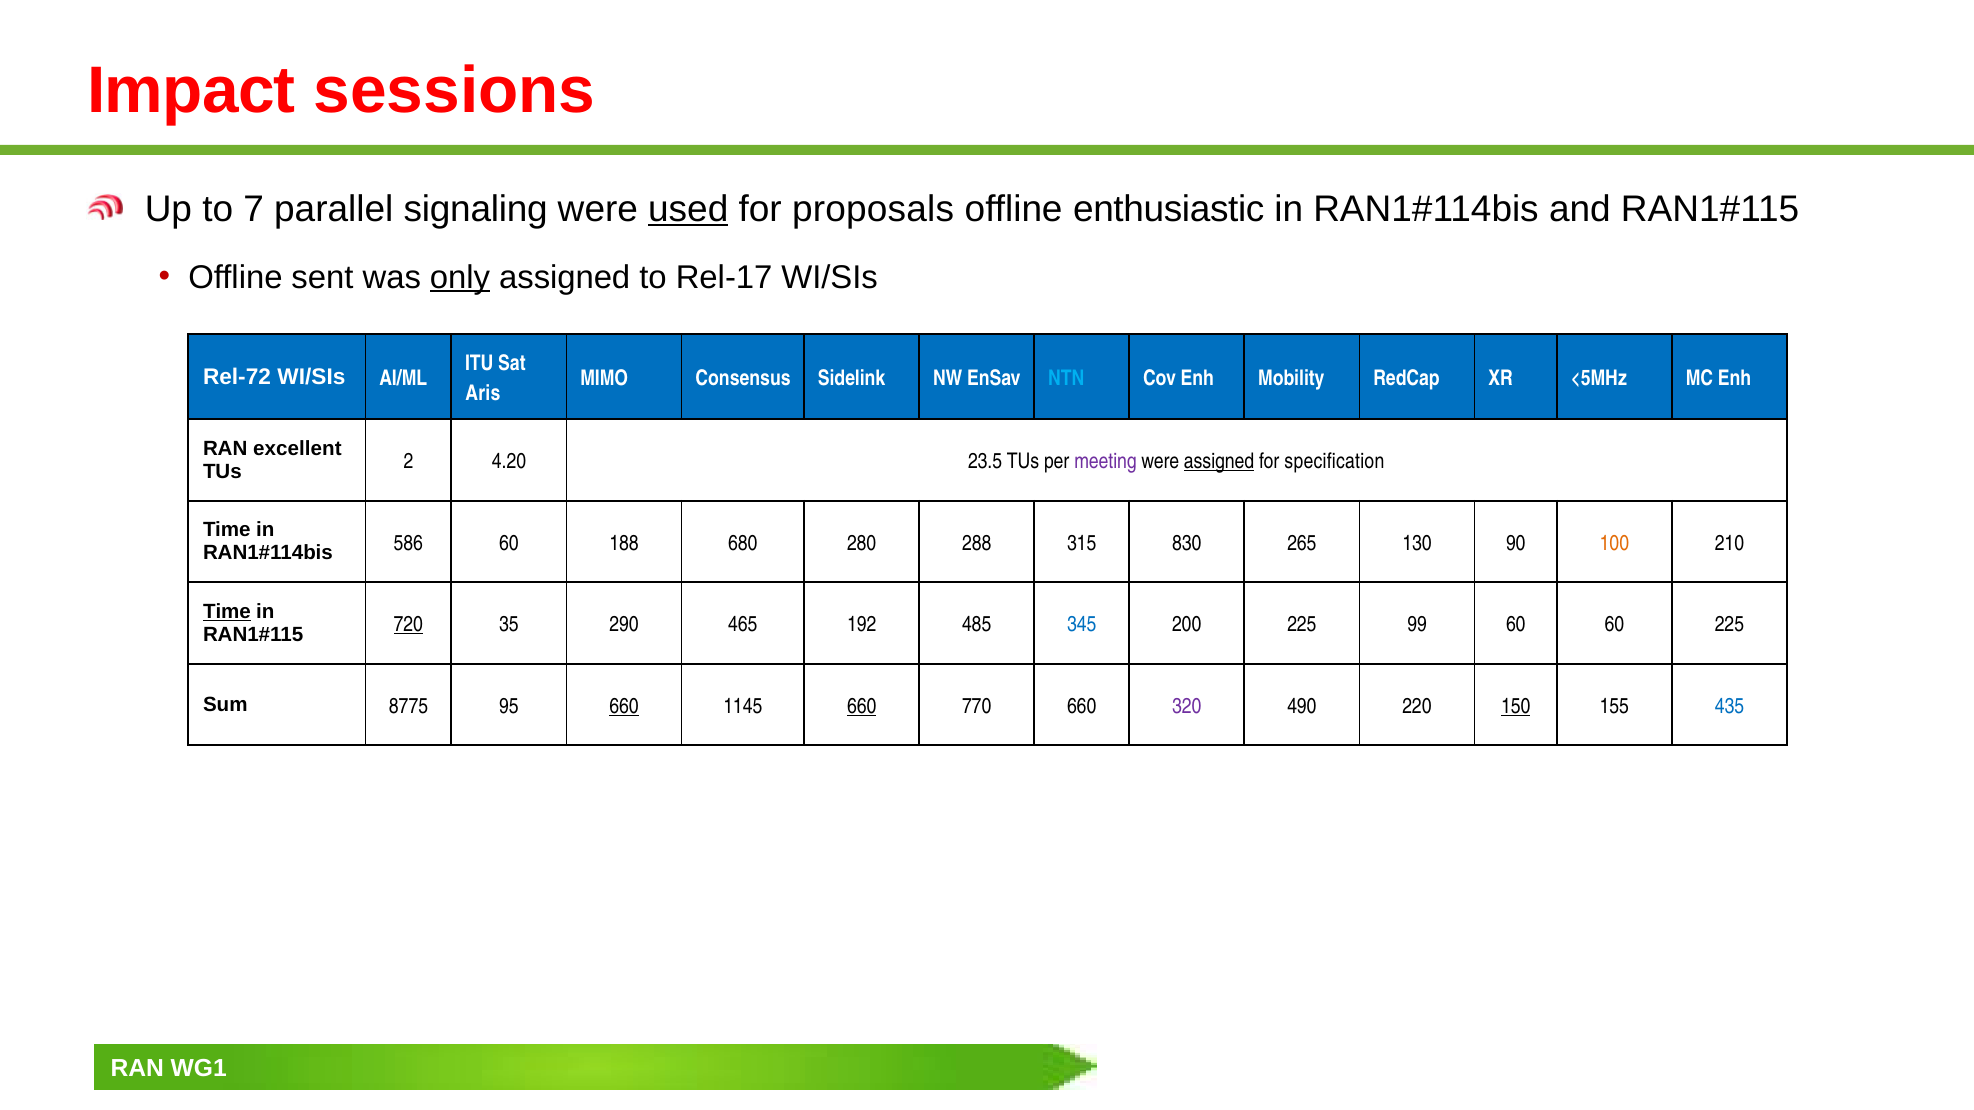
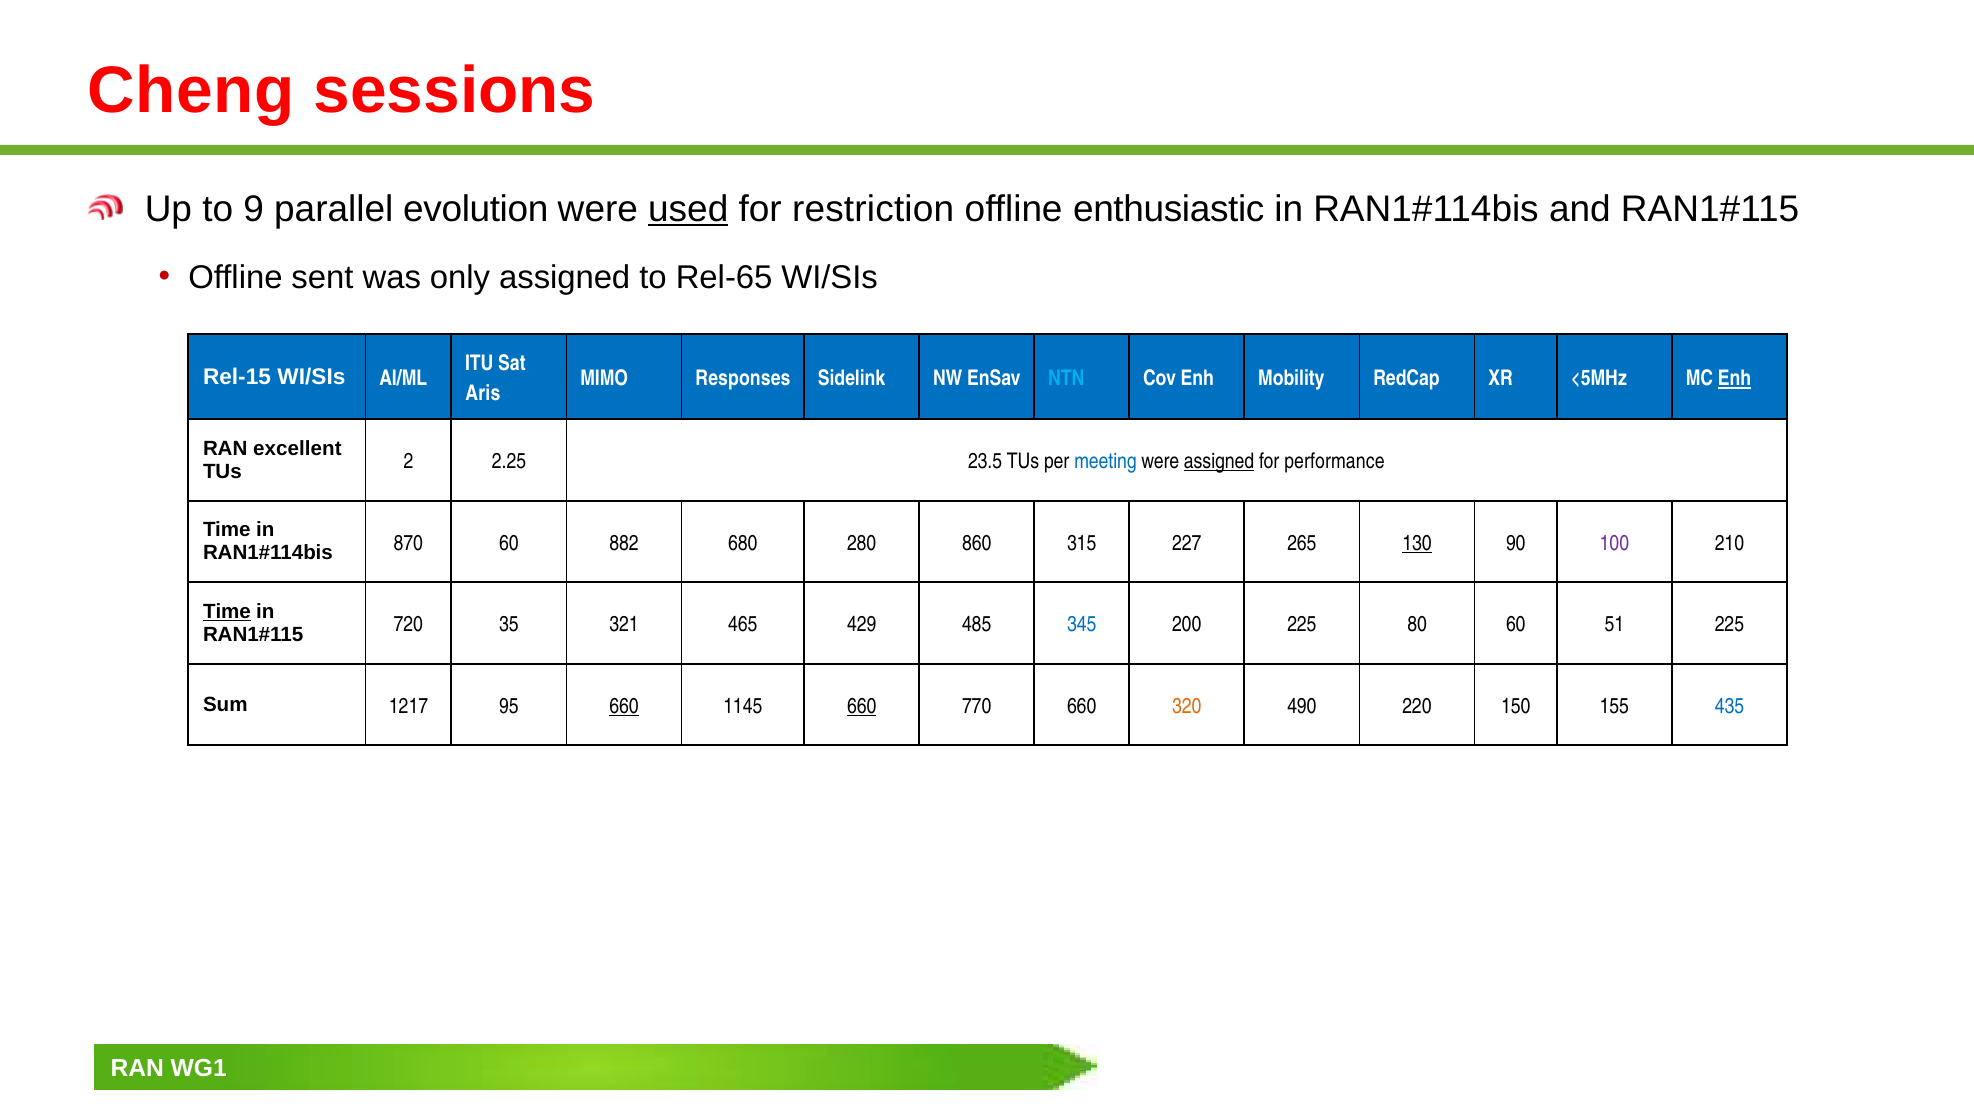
Impact: Impact -> Cheng (191, 90)
7: 7 -> 9 (254, 209)
signaling: signaling -> evolution (476, 209)
proposals: proposals -> restriction (873, 209)
only underline: present -> none (460, 277)
Rel-17: Rel-17 -> Rel-65 (724, 277)
Rel-72: Rel-72 -> Rel-15 (237, 377)
Consensus: Consensus -> Responses (743, 379)
Enh underline: none -> present (1735, 379)
4.20: 4.20 -> 2.25 (509, 462)
meeting colour: purple -> blue (1105, 462)
specification: specification -> performance (1334, 462)
586: 586 -> 870 (408, 543)
188: 188 -> 882 (624, 543)
288: 288 -> 860 (977, 543)
830: 830 -> 227 (1187, 543)
130 underline: none -> present (1417, 543)
100 colour: orange -> purple (1614, 543)
720 underline: present -> none (408, 625)
290: 290 -> 321 (624, 625)
192: 192 -> 429 (862, 625)
99: 99 -> 80 (1417, 625)
60 60: 60 -> 51 (1614, 625)
8775: 8775 -> 1217 (409, 706)
320 colour: purple -> orange (1187, 706)
150 underline: present -> none (1516, 706)
